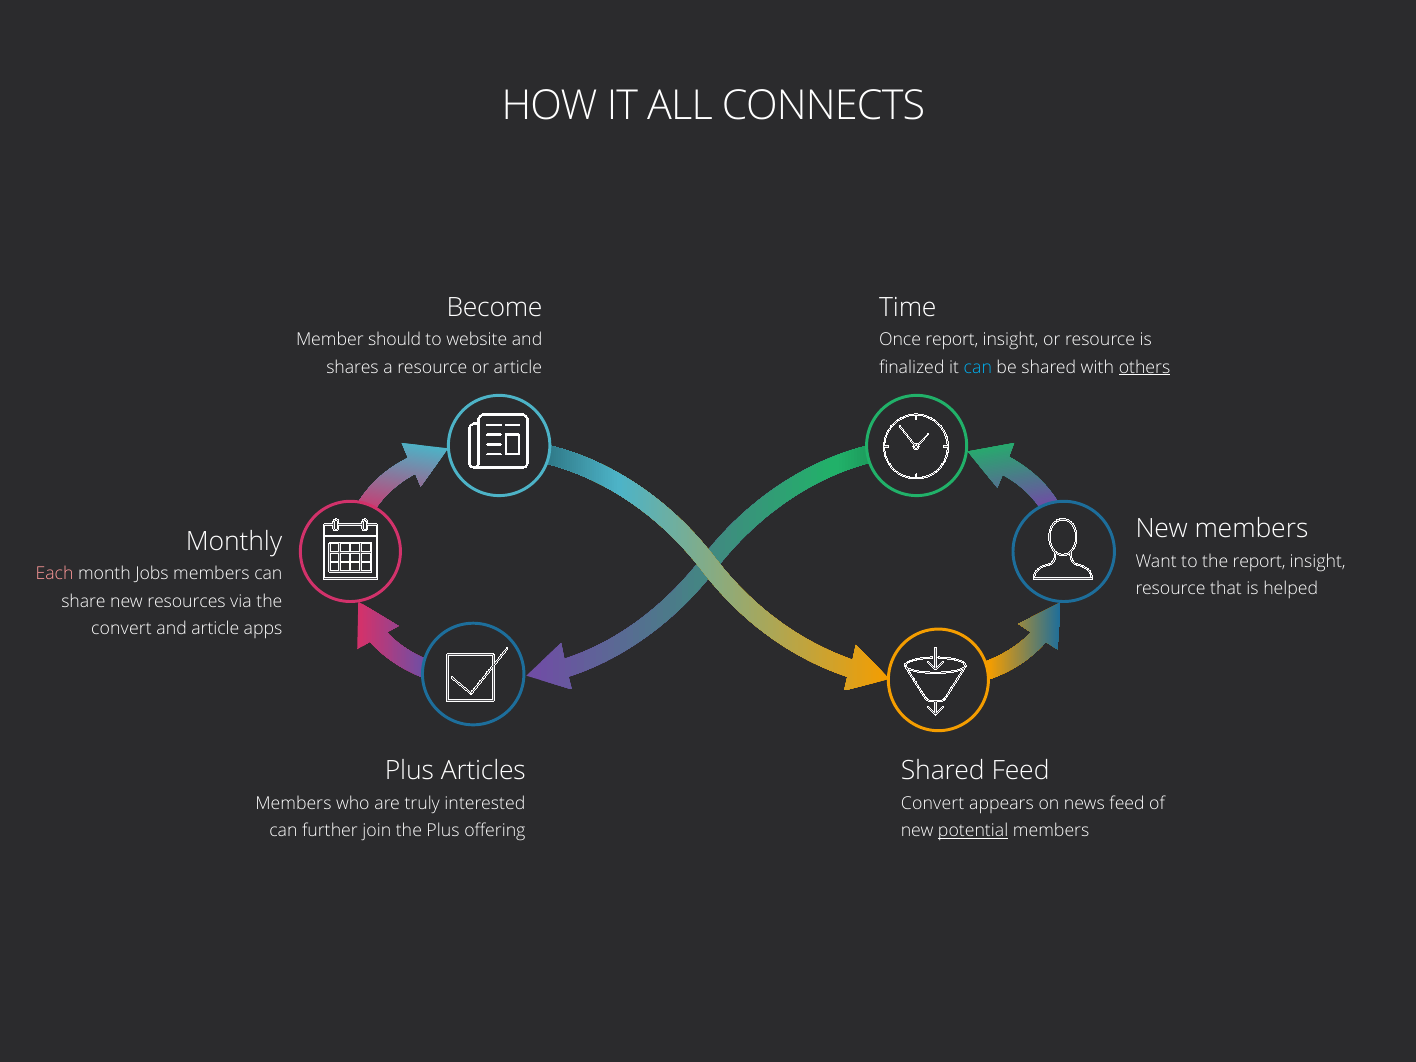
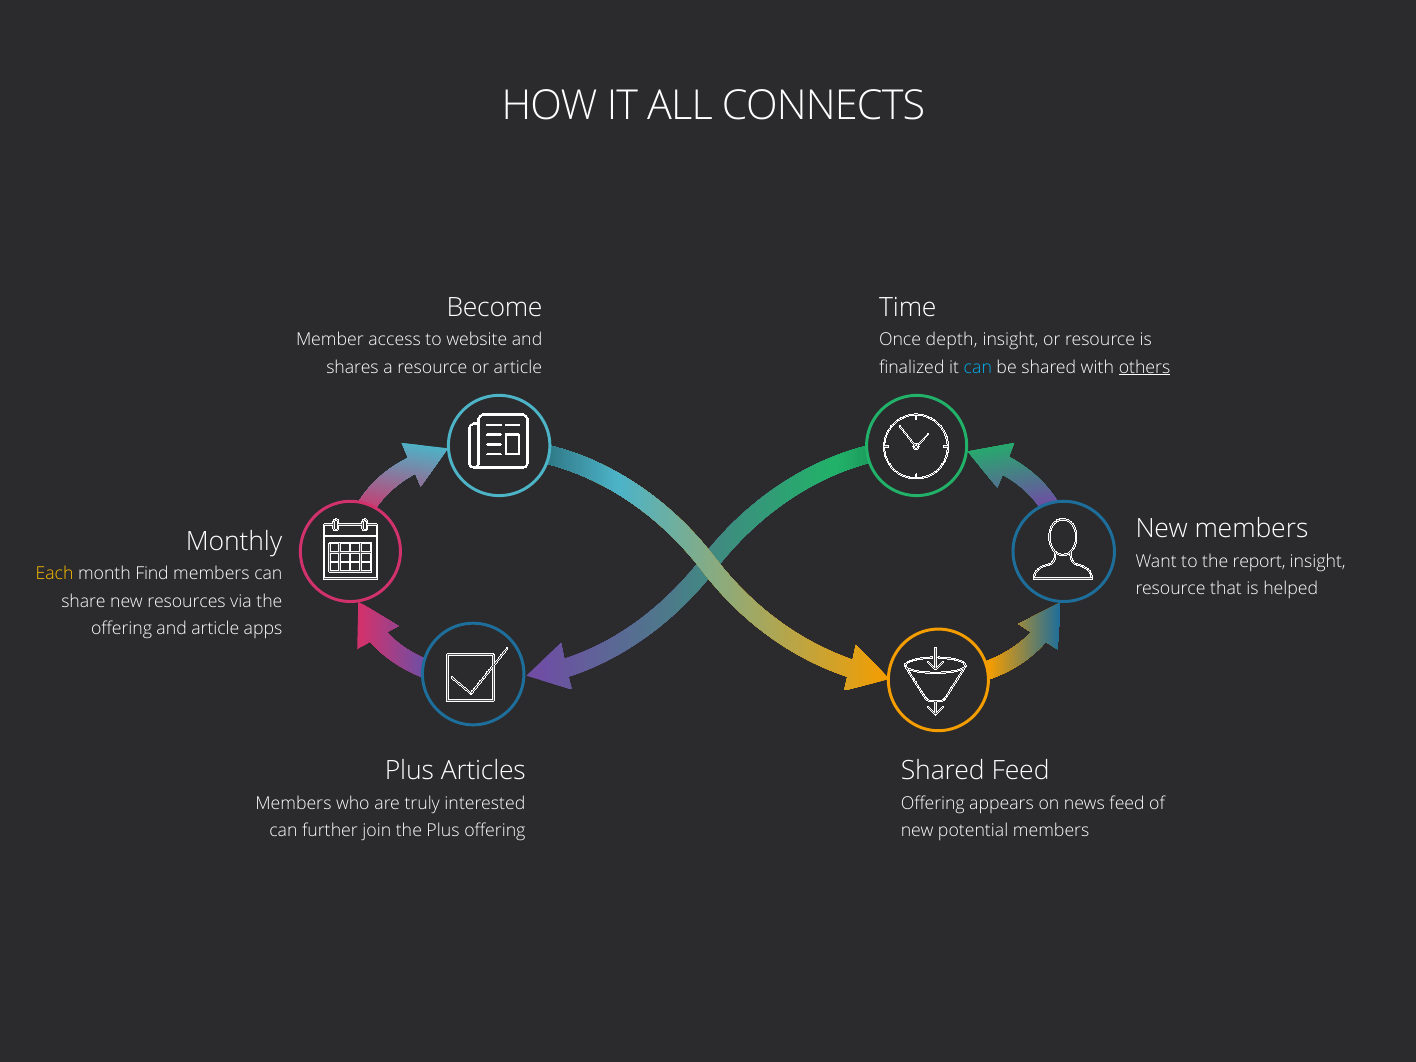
should: should -> access (395, 340)
Once report: report -> depth (952, 340)
Each colour: pink -> yellow (55, 574)
Jobs: Jobs -> Find (152, 574)
convert: convert -> offering (122, 629)
Convert: Convert -> Offering (933, 803)
potential underline: present -> none (973, 831)
